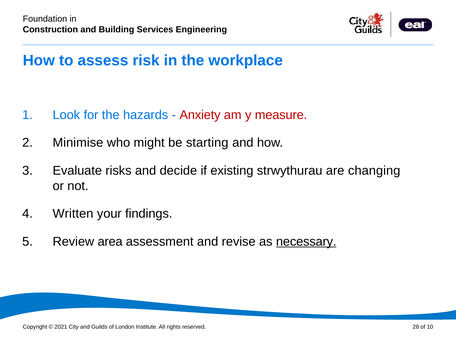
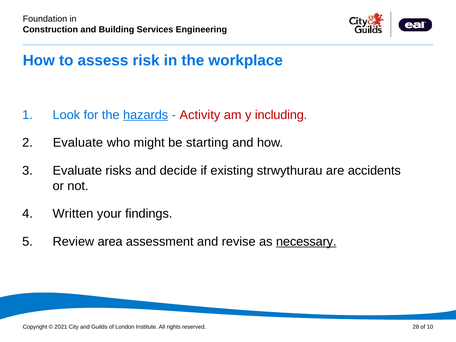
hazards underline: none -> present (146, 115)
Anxiety: Anxiety -> Activity (200, 115)
measure: measure -> including (281, 115)
Minimise: Minimise -> Evaluate (78, 143)
changing: changing -> accidents (374, 171)
